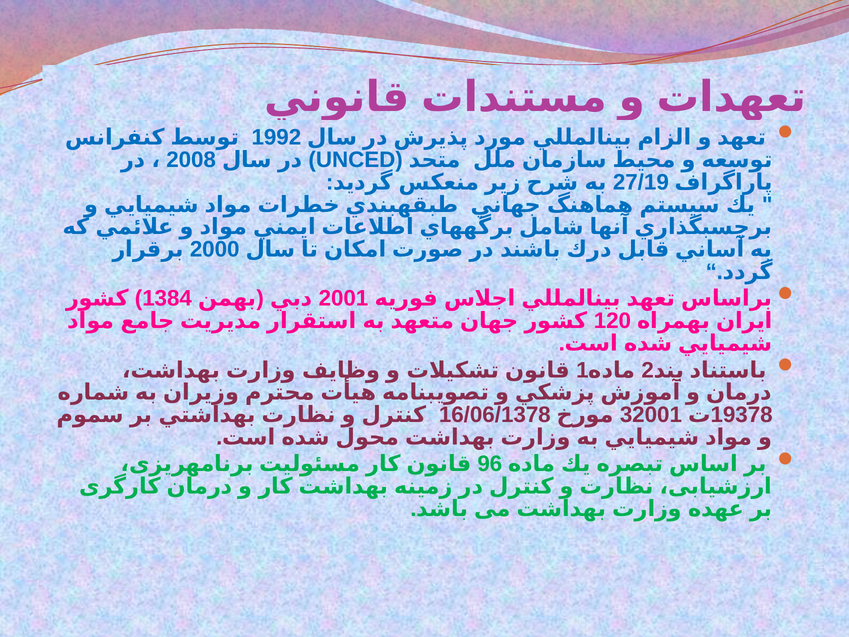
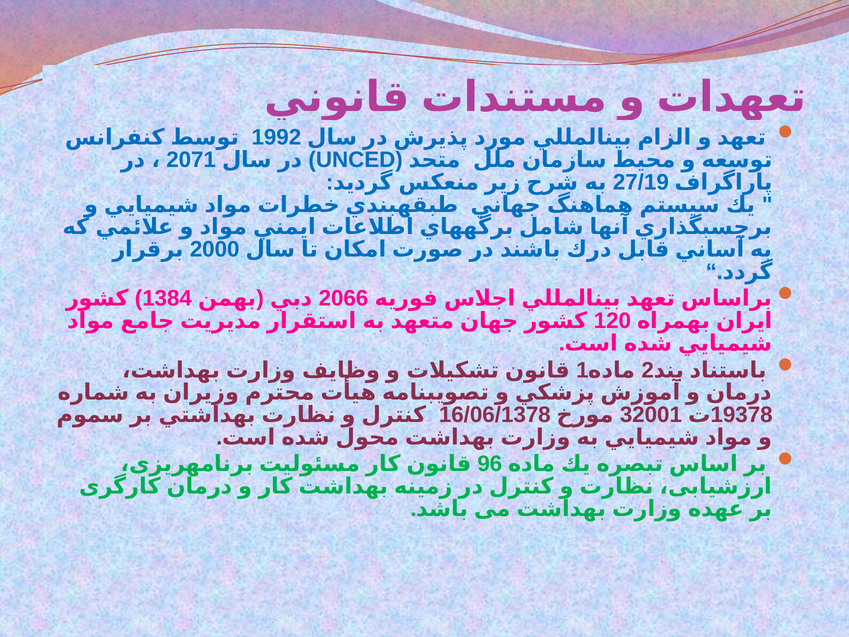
2008: 2008 -> 2071 (191, 160)
2001: 2001 -> 2066 (343, 298)
